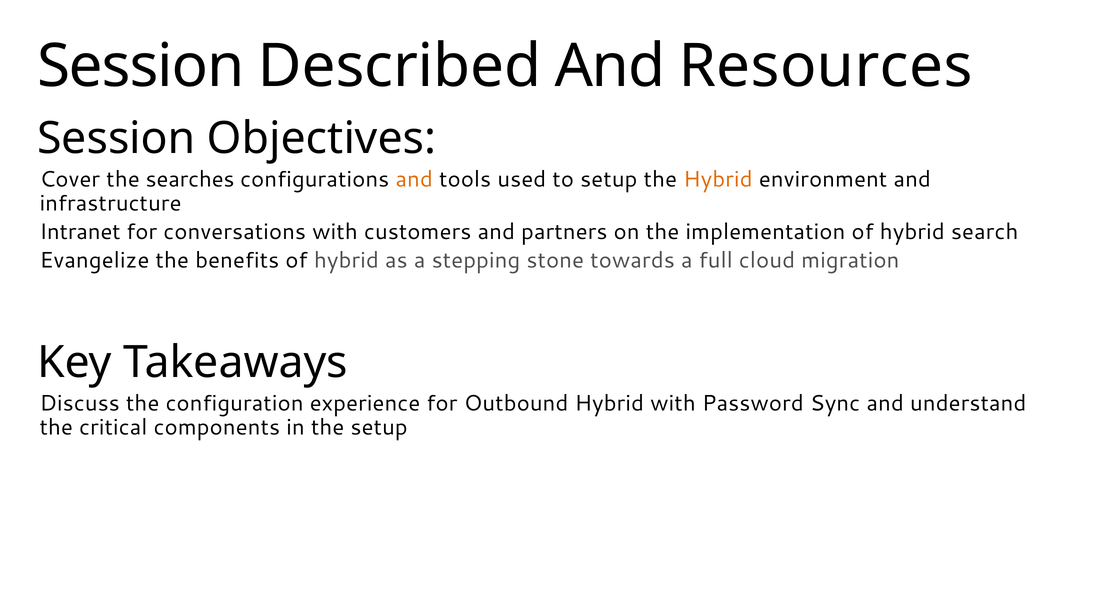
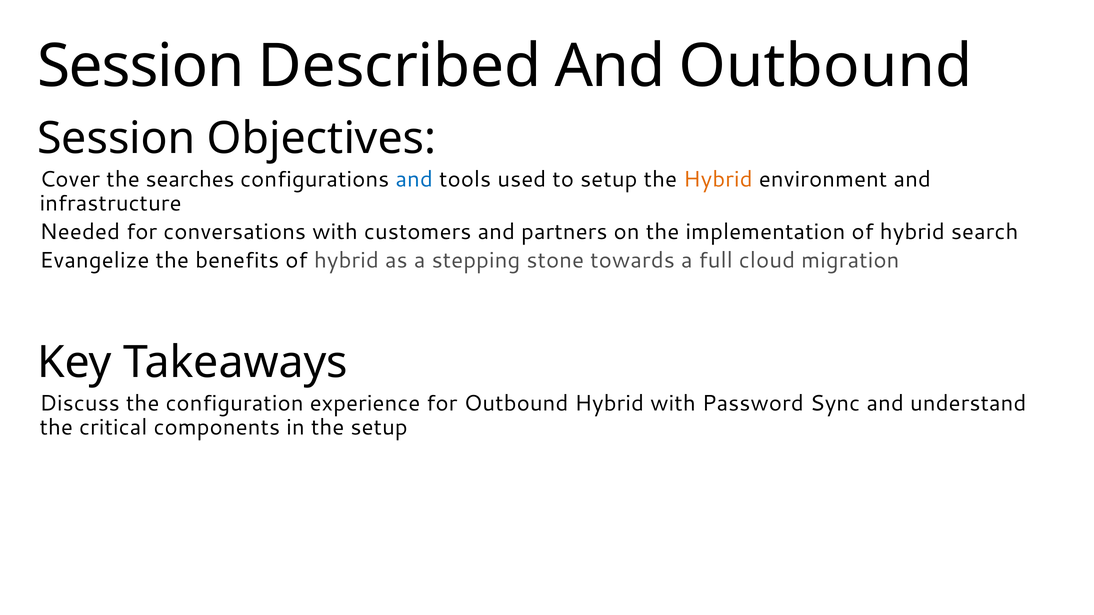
And Resources: Resources -> Outbound (826, 66)
and colour: orange -> blue (414, 179)
Intranet: Intranet -> Needed (80, 232)
